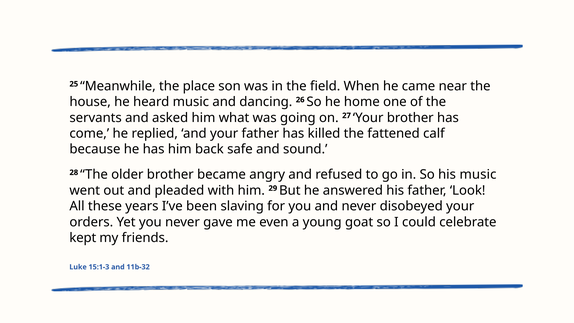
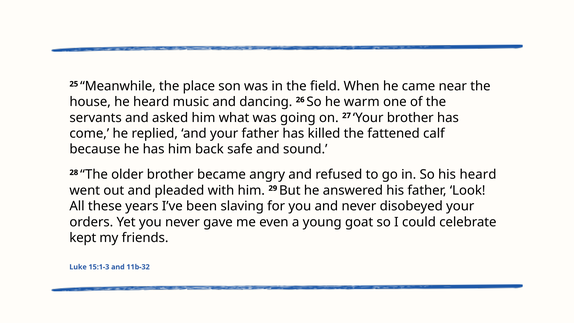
home: home -> warm (362, 102)
his music: music -> heard (478, 175)
